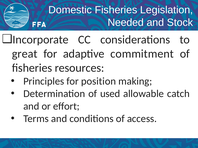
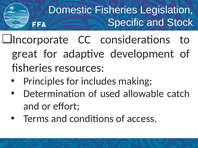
Needed: Needed -> Specific (126, 23)
commitment: commitment -> development (142, 54)
position: position -> includes (99, 81)
